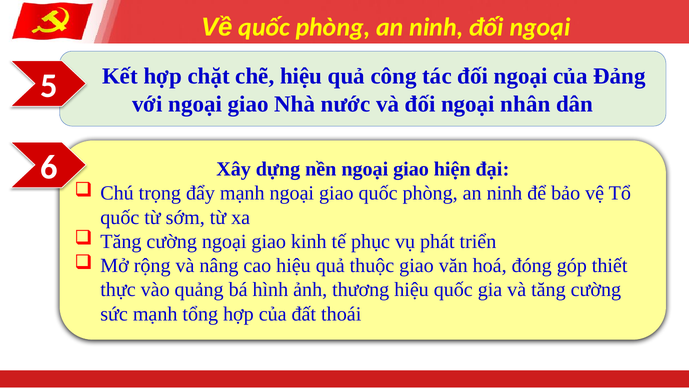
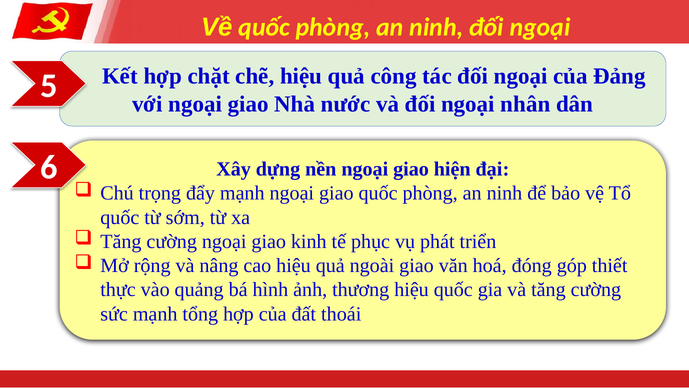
thuộc: thuộc -> ngoài (372, 265)
